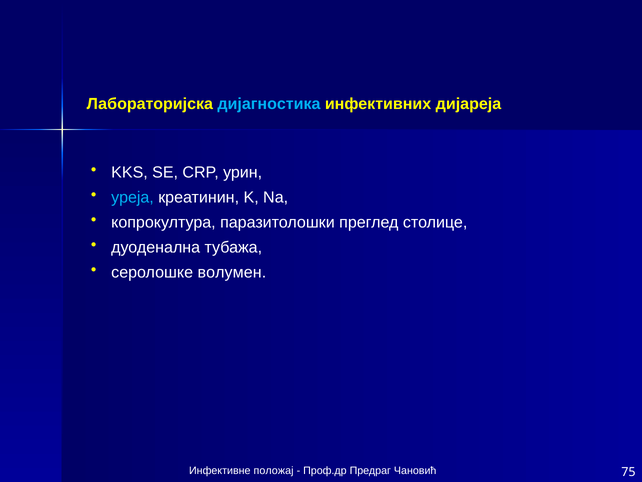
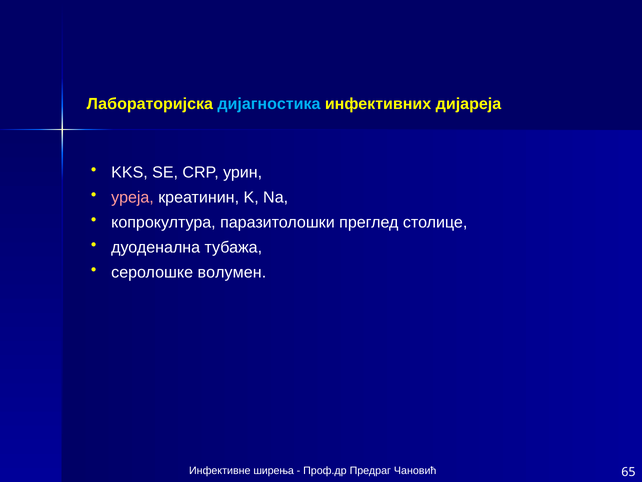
уреја colour: light blue -> pink (133, 197)
положај: положај -> ширења (274, 470)
75: 75 -> 65 (628, 472)
